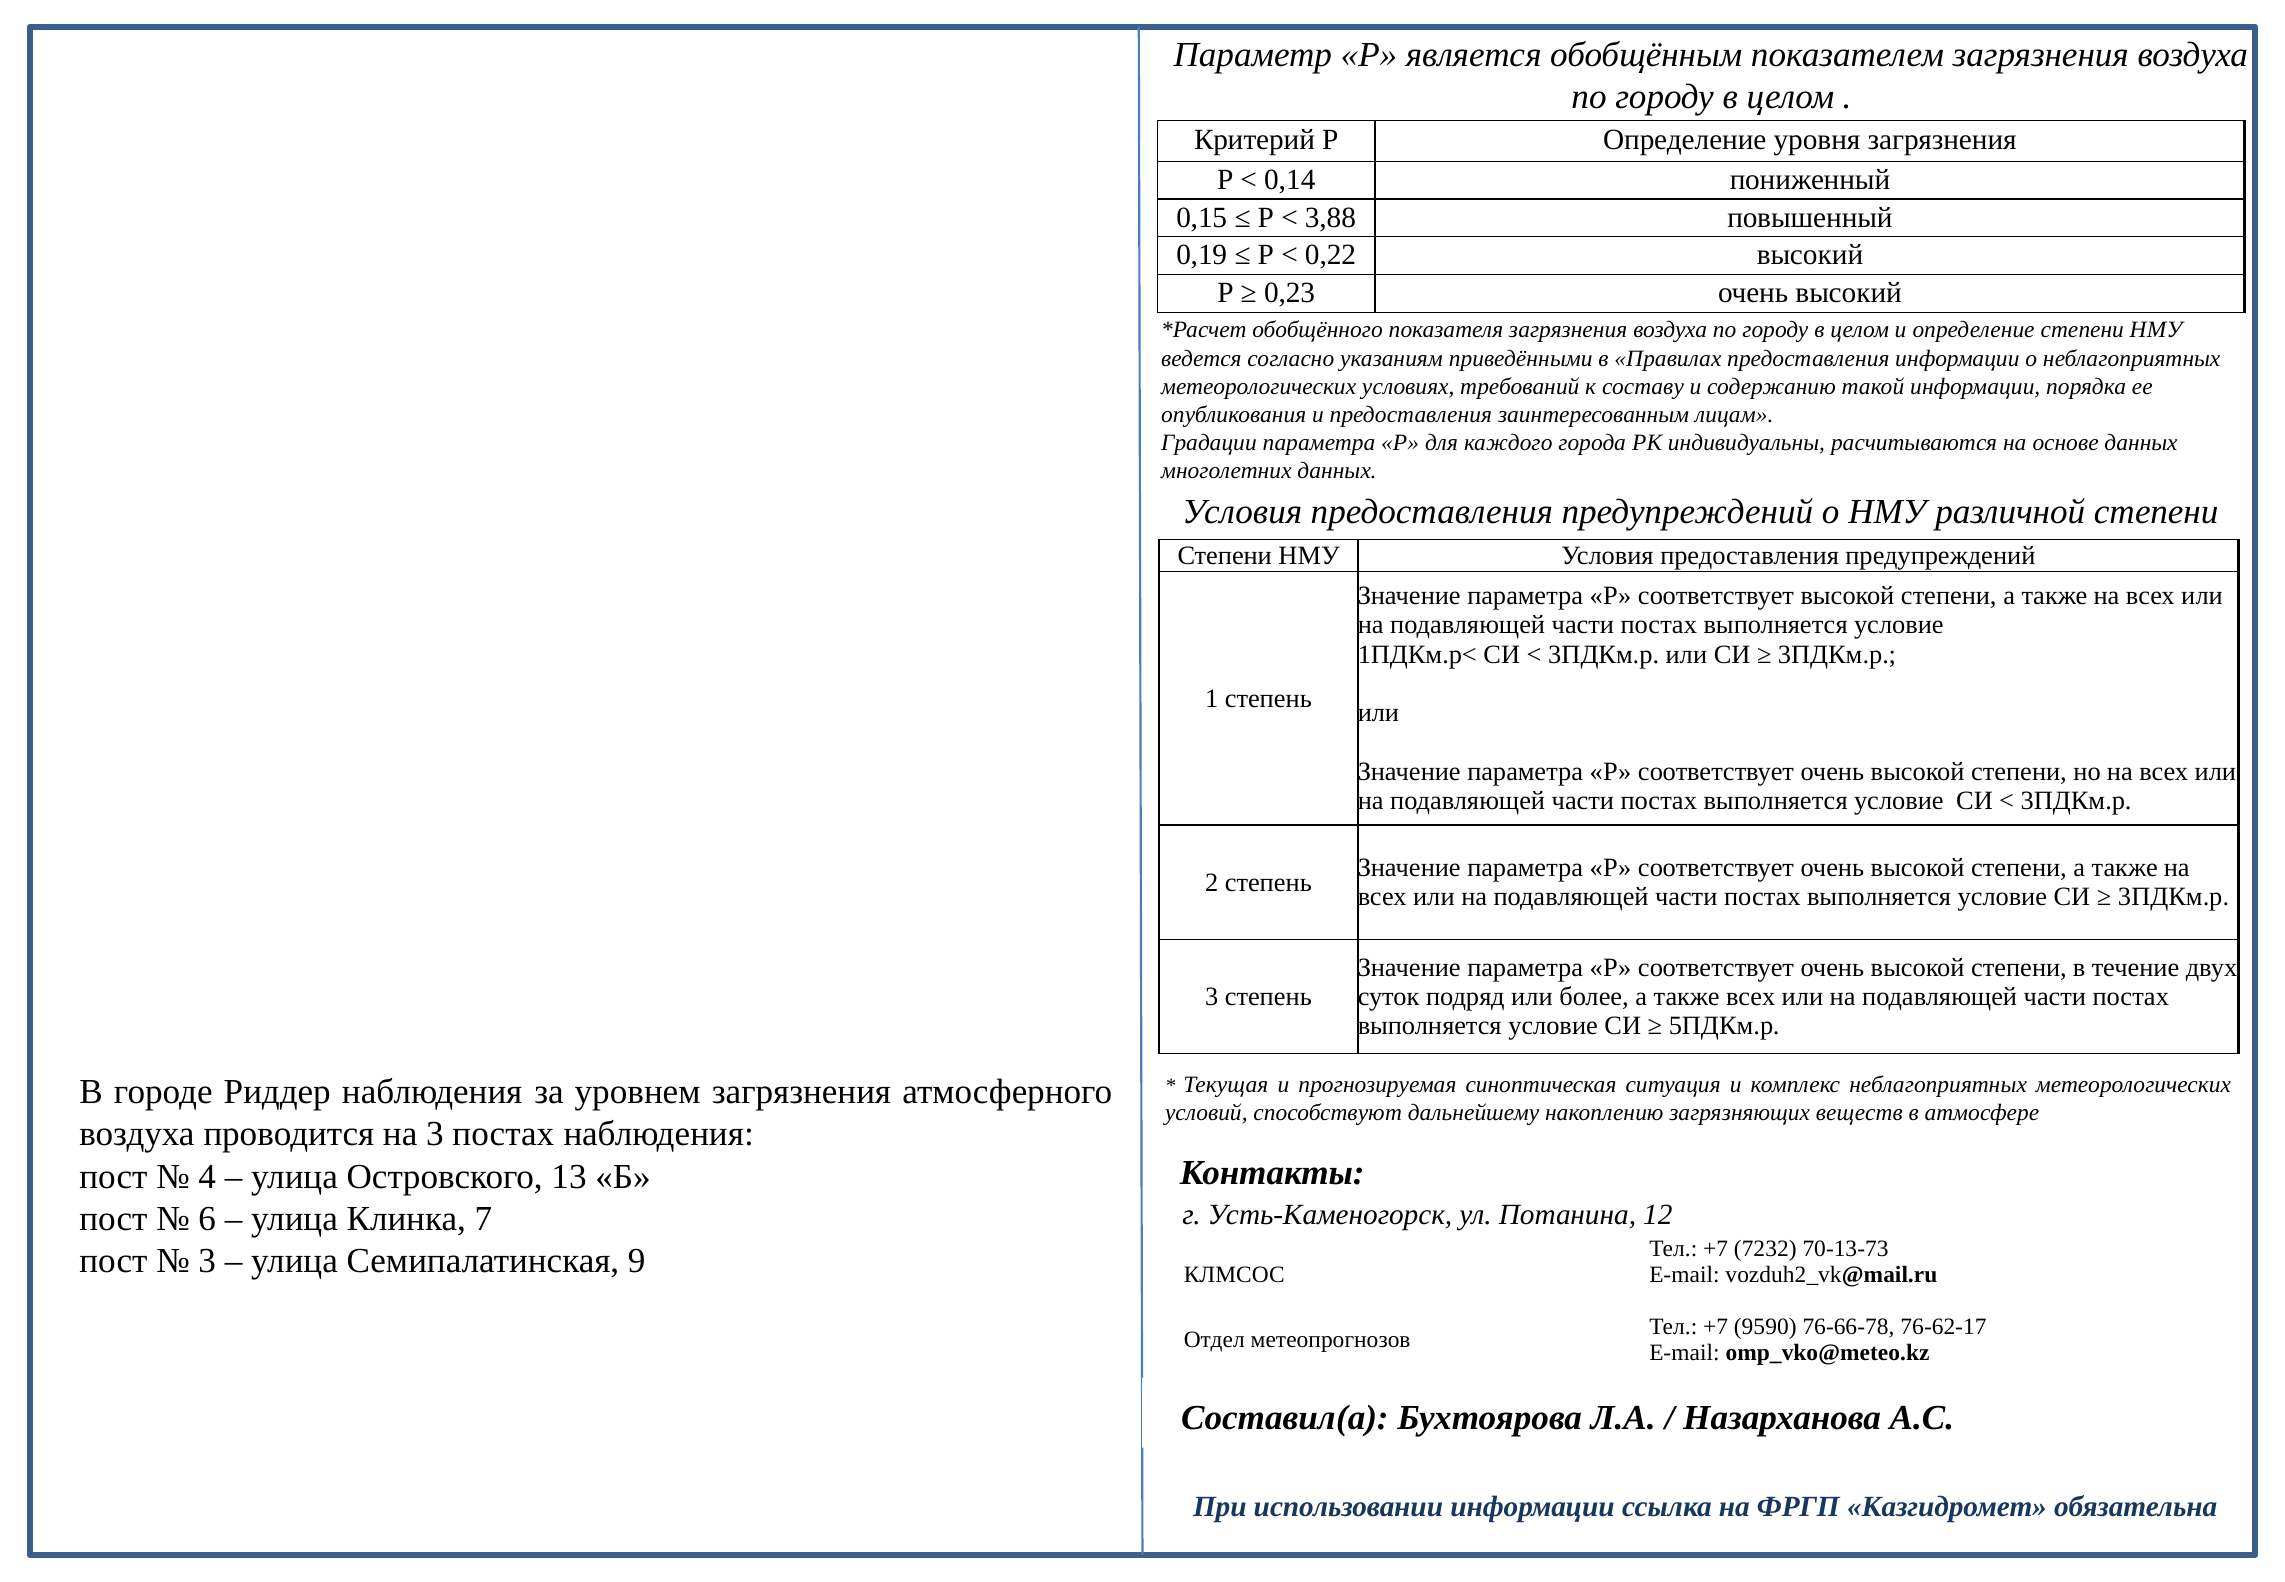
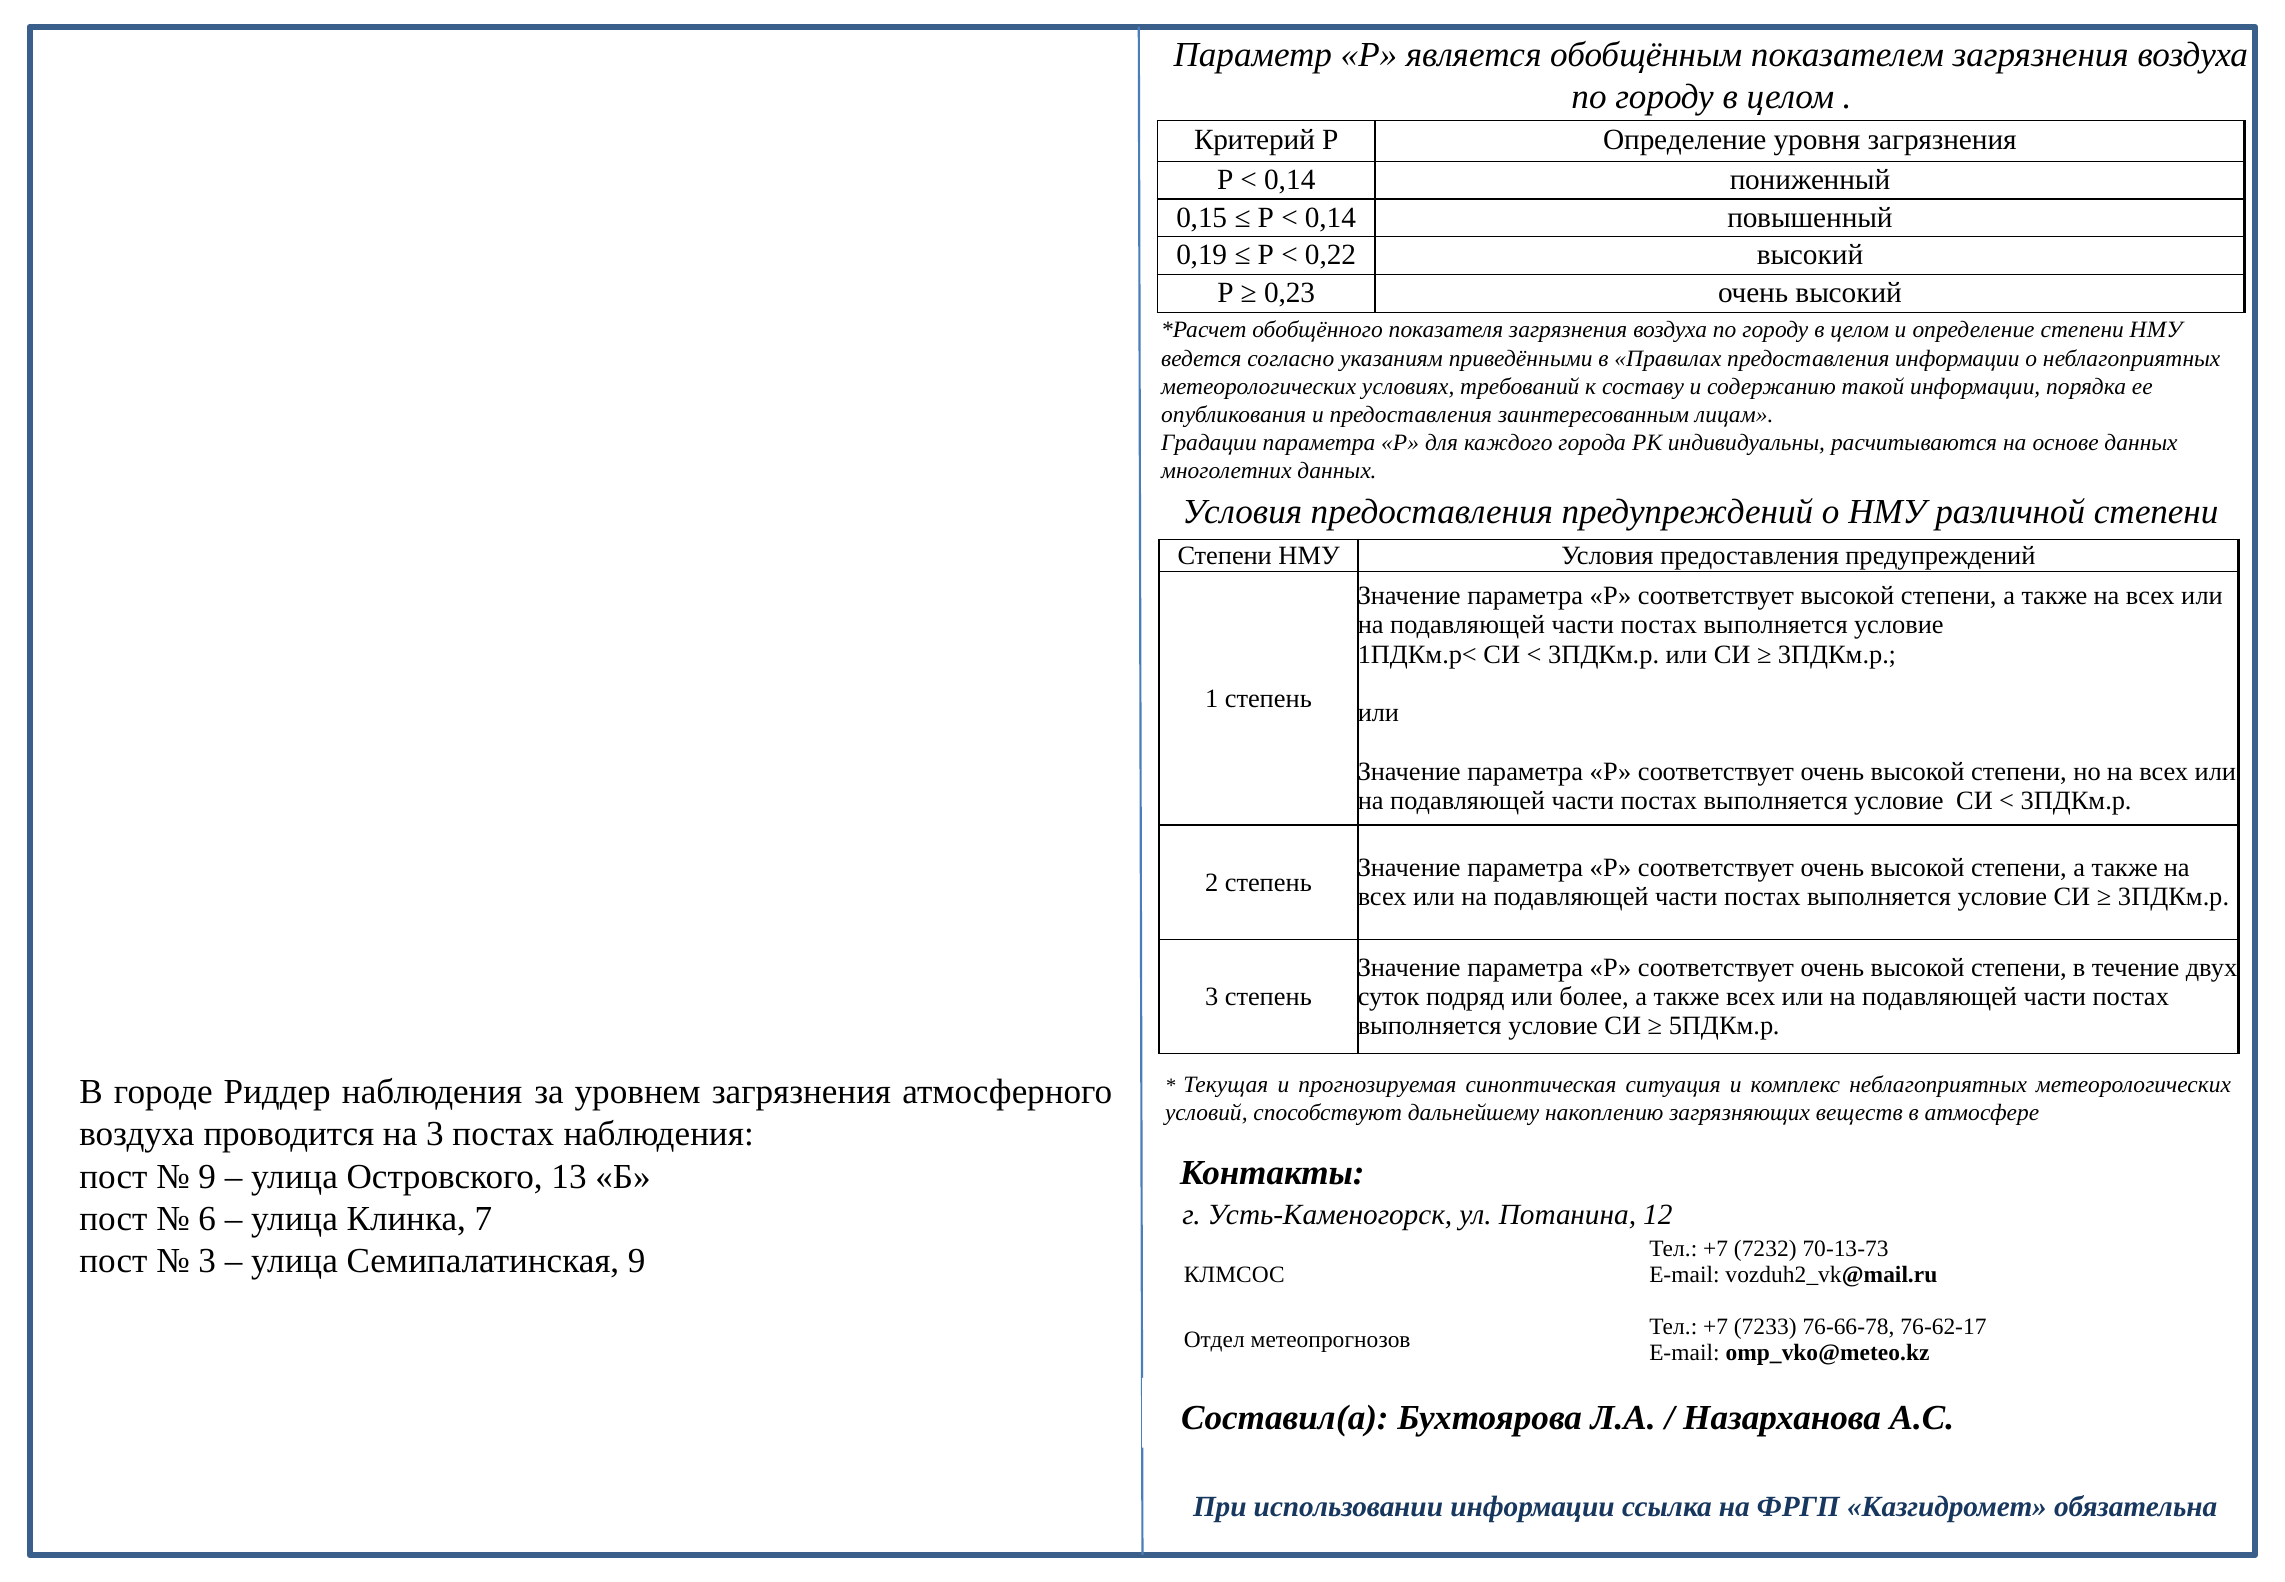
3,88: 3,88 -> 0,14 (1330, 218)
4: 4 -> 9 (207, 1176)
9590: 9590 -> 7233 (1765, 1327)
